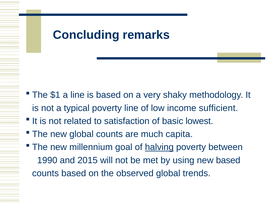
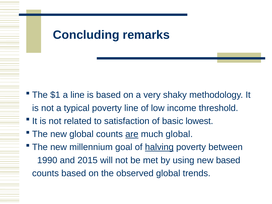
sufficient: sufficient -> threshold (218, 108)
are underline: none -> present (132, 134)
much capita: capita -> global (179, 134)
